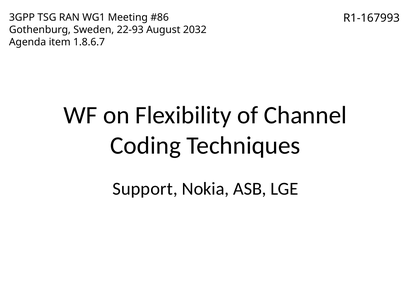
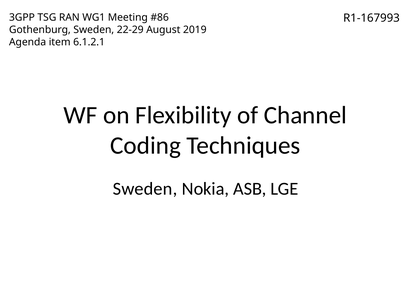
22-93: 22-93 -> 22-29 (130, 30)
2032: 2032 -> 2019 (195, 30)
1.8.6.7: 1.8.6.7 -> 6.1.2.1 (89, 42)
Support: Support -> Sweden (145, 189)
